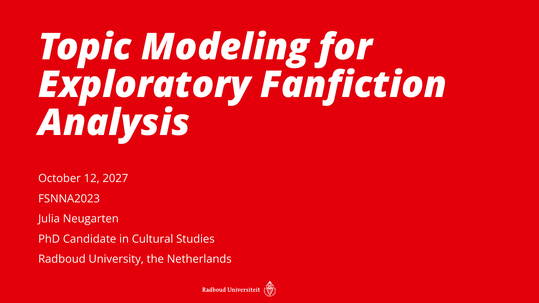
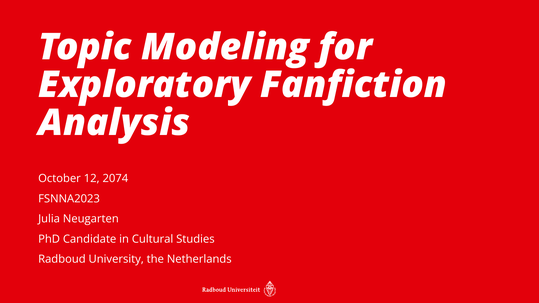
2027: 2027 -> 2074 (115, 179)
